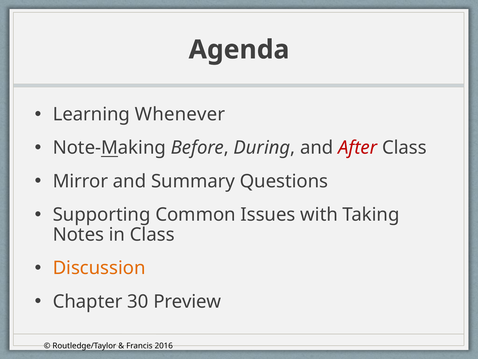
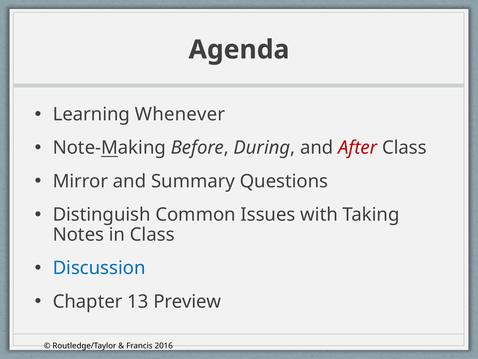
Supporting: Supporting -> Distinguish (102, 214)
Discussion colour: orange -> blue (99, 268)
30: 30 -> 13 (138, 301)
